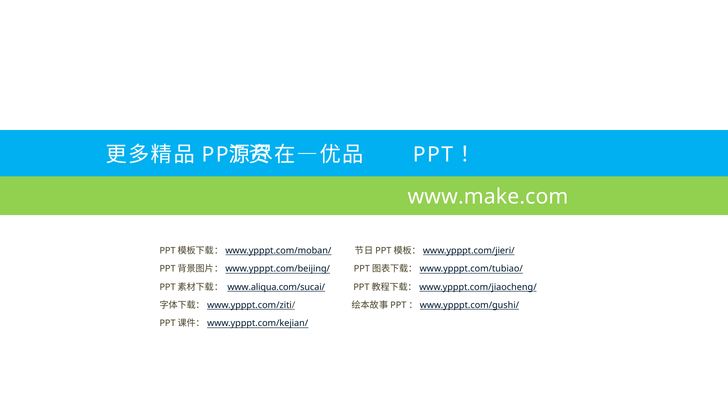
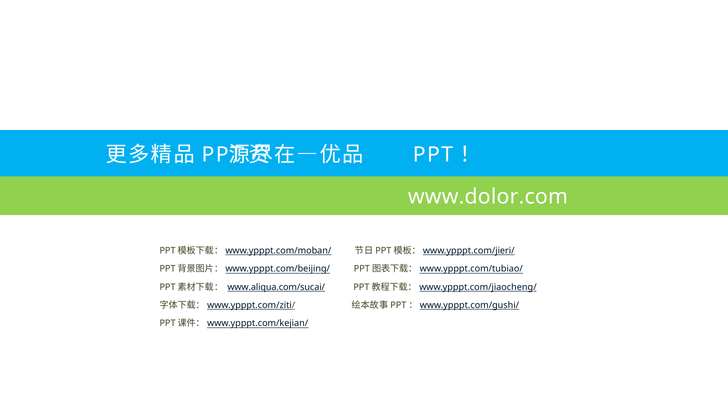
www.make.com: www.make.com -> www.dolor.com (488, 197)
